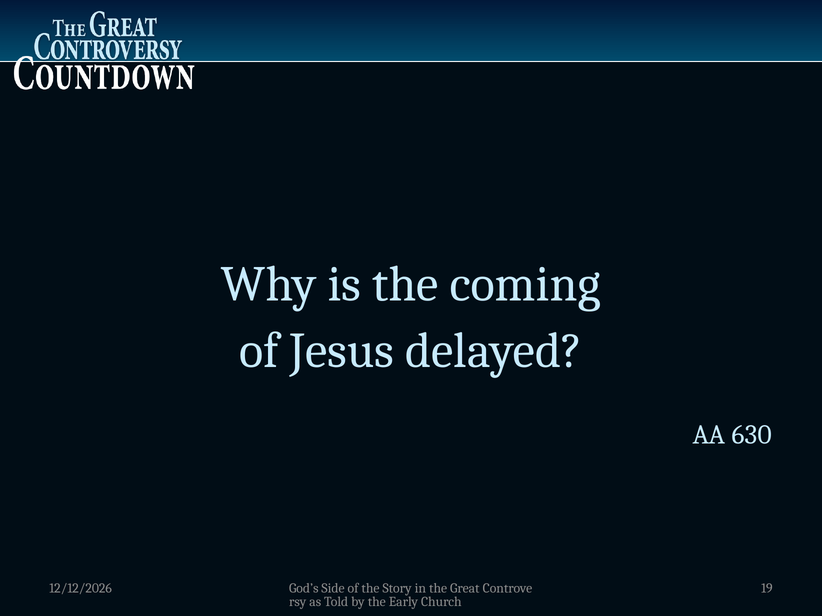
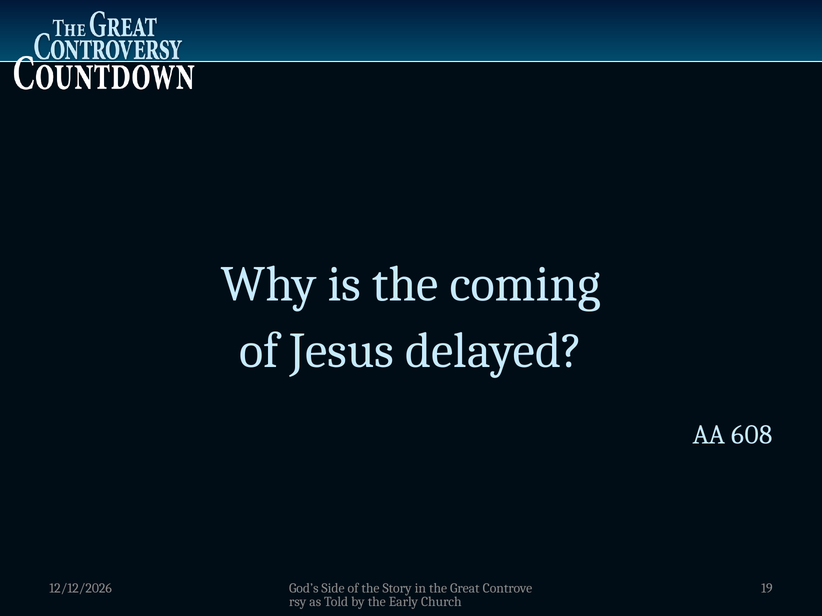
630: 630 -> 608 (752, 435)
